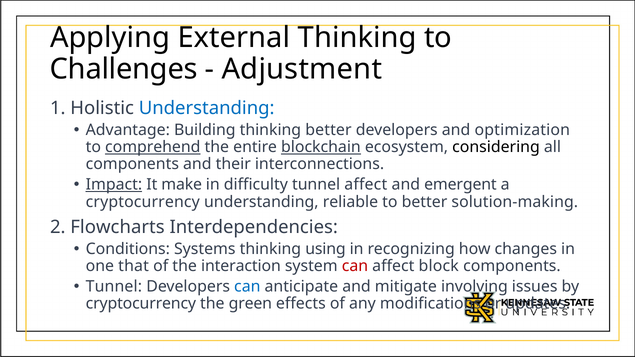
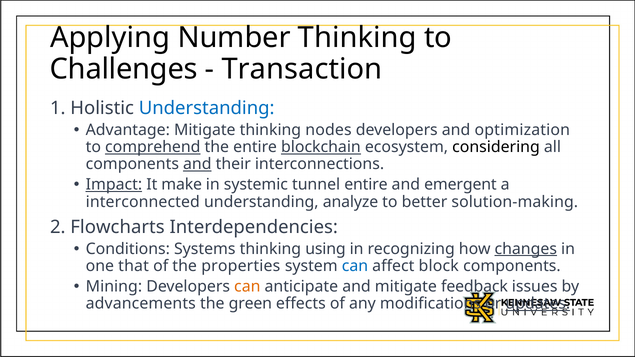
External: External -> Number (234, 38)
Adjustment: Adjustment -> Transaction (302, 69)
Advantage Building: Building -> Mitigate (205, 130)
thinking better: better -> nodes (328, 130)
and underline: none -> present (197, 164)
difficulty: difficulty -> systemic (256, 185)
tunnel affect: affect -> entire (366, 185)
cryptocurrency: cryptocurrency -> interconnected (143, 202)
reliable: reliable -> analyze (350, 202)
changes underline: none -> present (526, 249)
interaction: interaction -> properties (241, 266)
can colour: red -> blue (355, 266)
Tunnel: Tunnel -> Mining (114, 287)
can colour: blue -> orange (247, 287)
involving: involving -> feedback (474, 287)
cryptocurrency: cryptocurrency -> advancements (141, 304)
updates underline: none -> present (538, 304)
